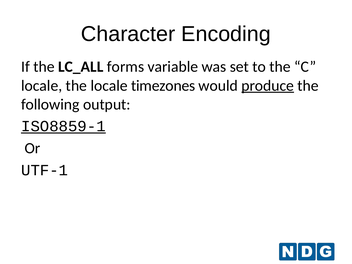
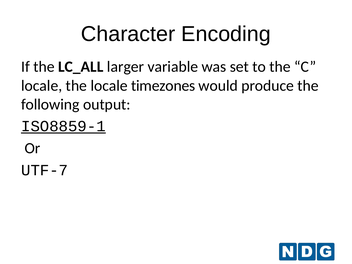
forms: forms -> larger (126, 67)
produce underline: present -> none (268, 86)
UTF-1: UTF-1 -> UTF-7 (45, 170)
